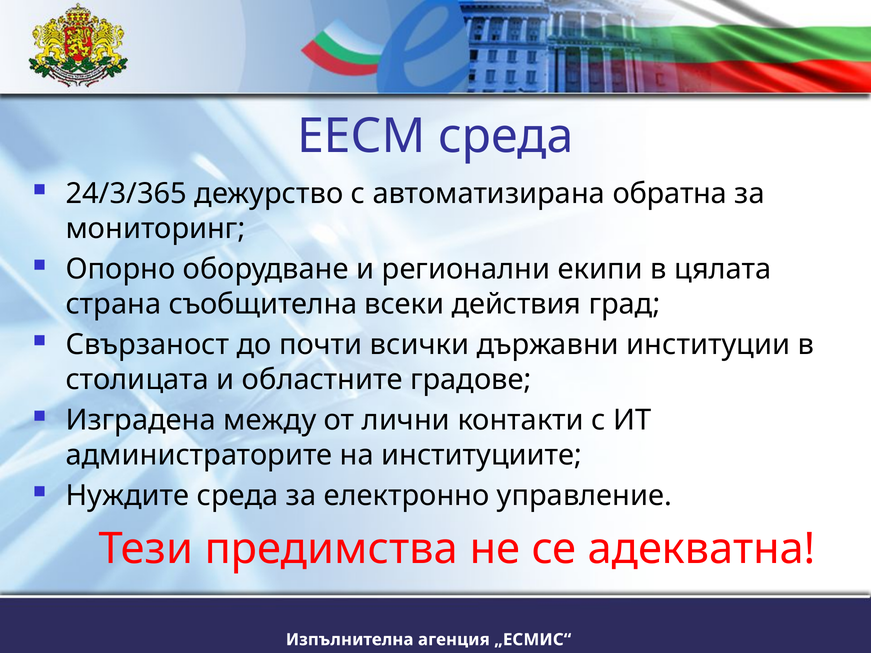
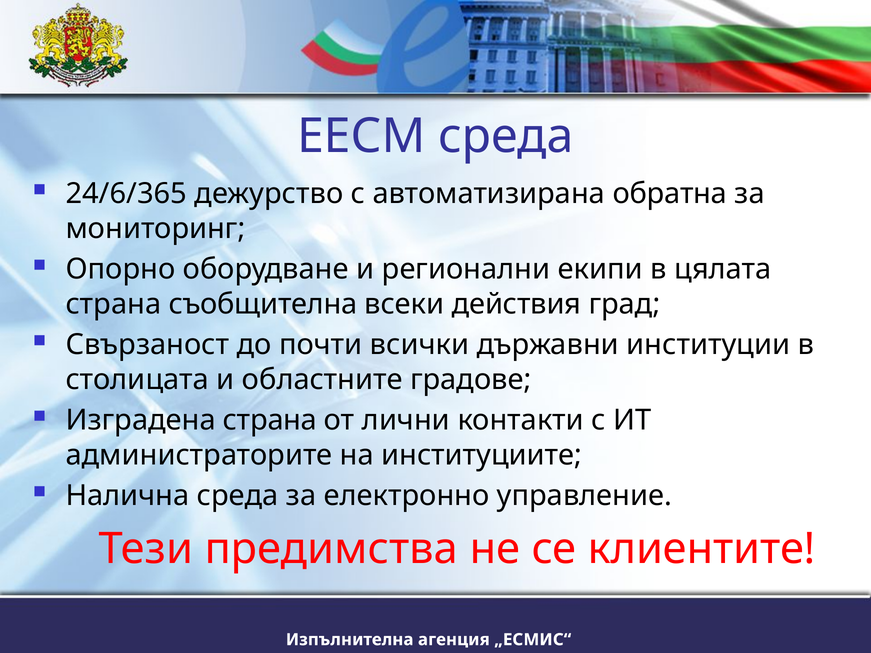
24/3/365: 24/3/365 -> 24/6/365 (126, 194)
Изградена между: между -> страна (270, 420)
Нуждите: Нуждите -> Налична (128, 496)
адекватна: адекватна -> клиентите (702, 549)
